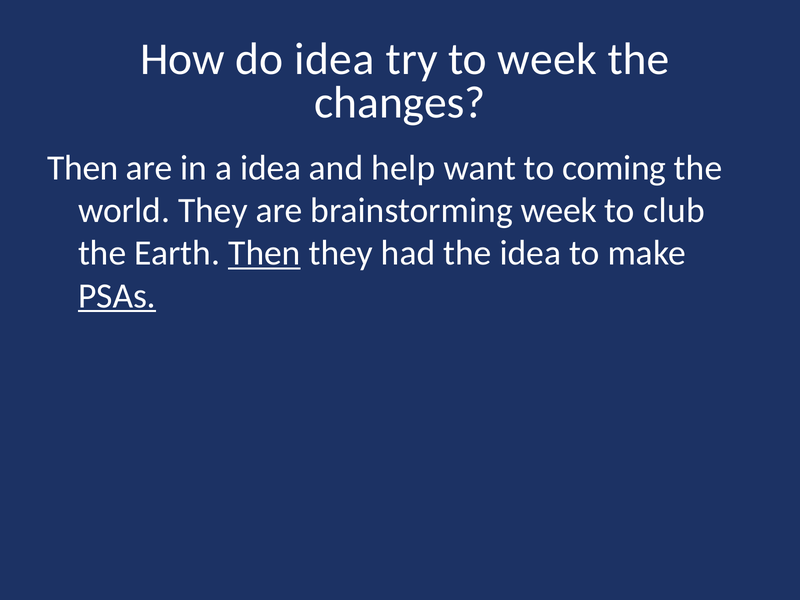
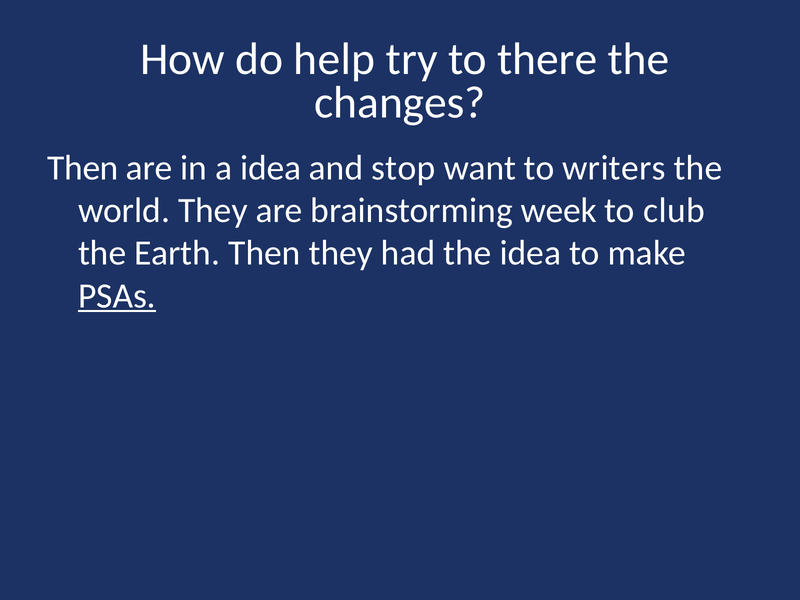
do idea: idea -> help (334, 59)
to week: week -> there (547, 59)
help: help -> stop (403, 168)
coming: coming -> writers (614, 168)
Then underline: present -> none (264, 253)
